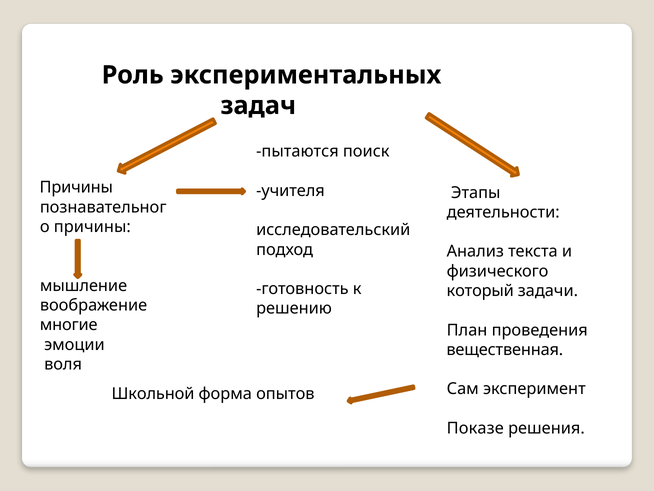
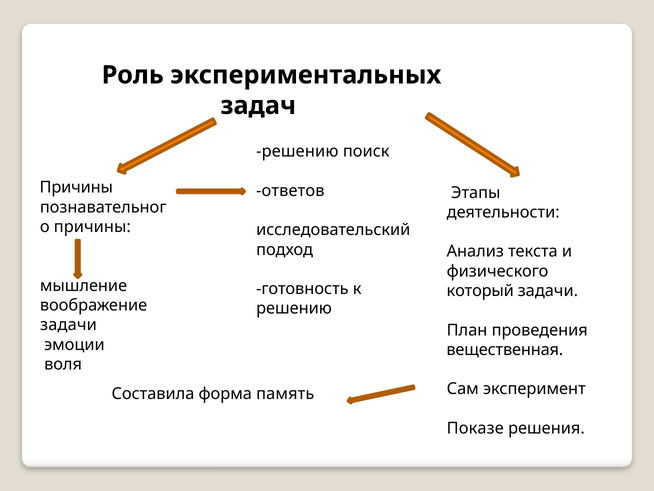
пытаются: пытаются -> решению (297, 151)
учителя: учителя -> ответов (290, 190)
многие: многие -> задачи (68, 325)
Школьной: Школьной -> Составила (153, 393)
опытов: опытов -> память (285, 393)
